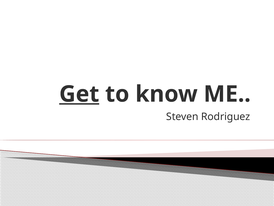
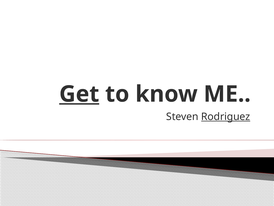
Rodriguez underline: none -> present (226, 116)
